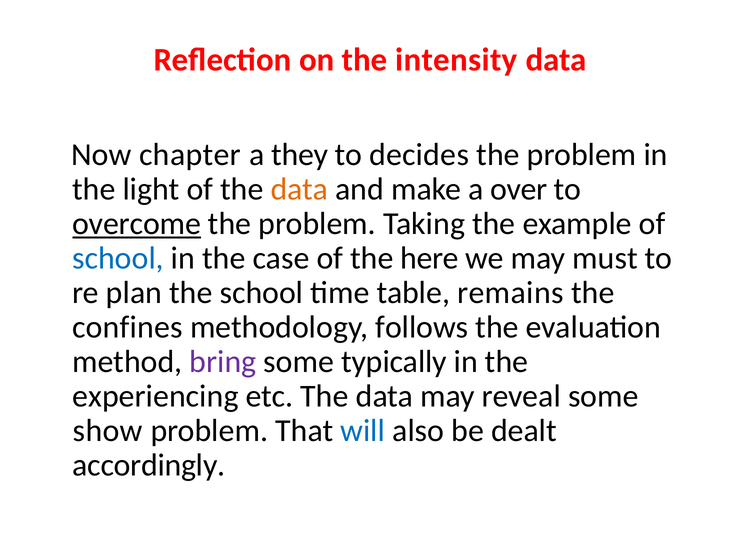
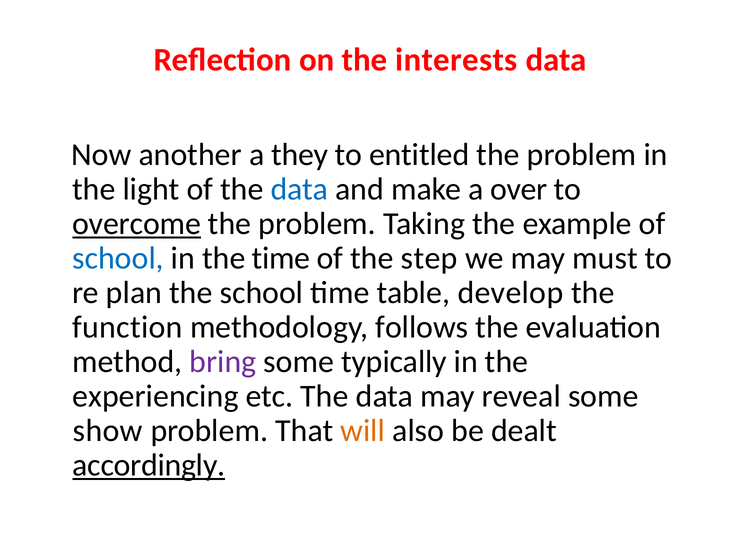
intensity: intensity -> interests (456, 60)
chapter: chapter -> another (190, 155)
decides: decides -> entitled (419, 155)
data colour: orange -> blue (300, 189)
the case: case -> time (281, 258)
here: here -> step (429, 258)
remains: remains -> develop (510, 293)
confines: confines -> function (127, 327)
will colour: blue -> orange (363, 431)
accordingly underline: none -> present (149, 465)
